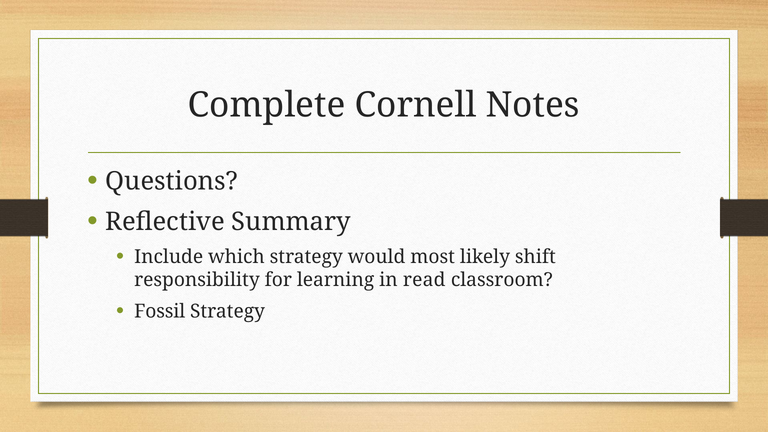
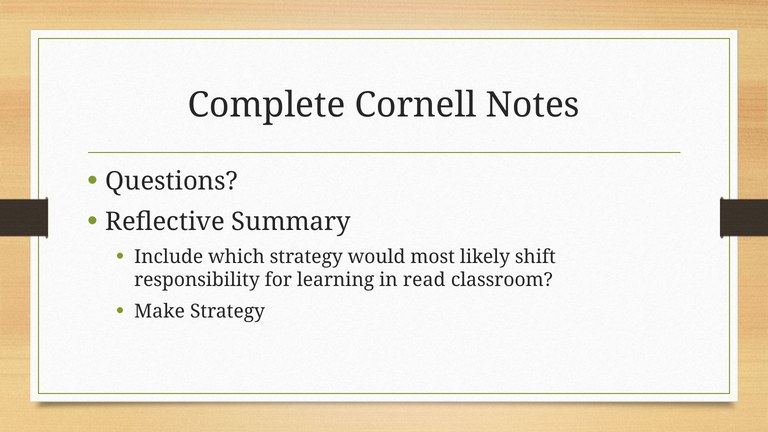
Fossil: Fossil -> Make (160, 312)
